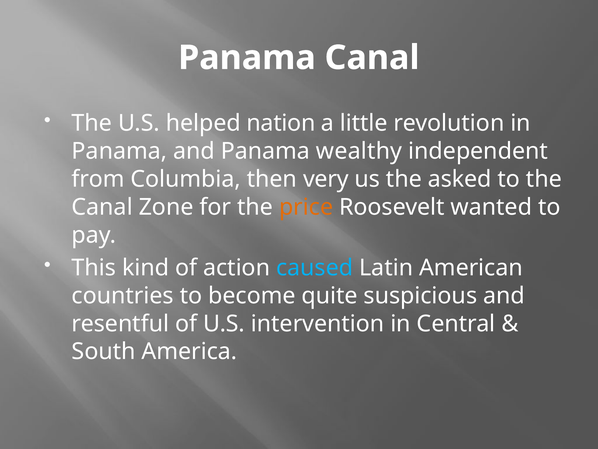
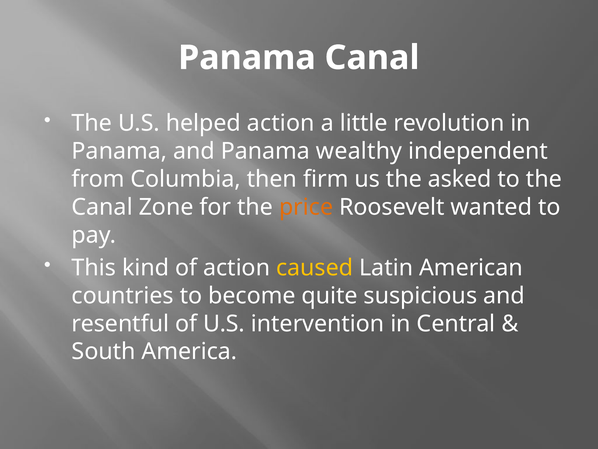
helped nation: nation -> action (281, 123)
very: very -> firm (326, 179)
caused colour: light blue -> yellow (315, 267)
